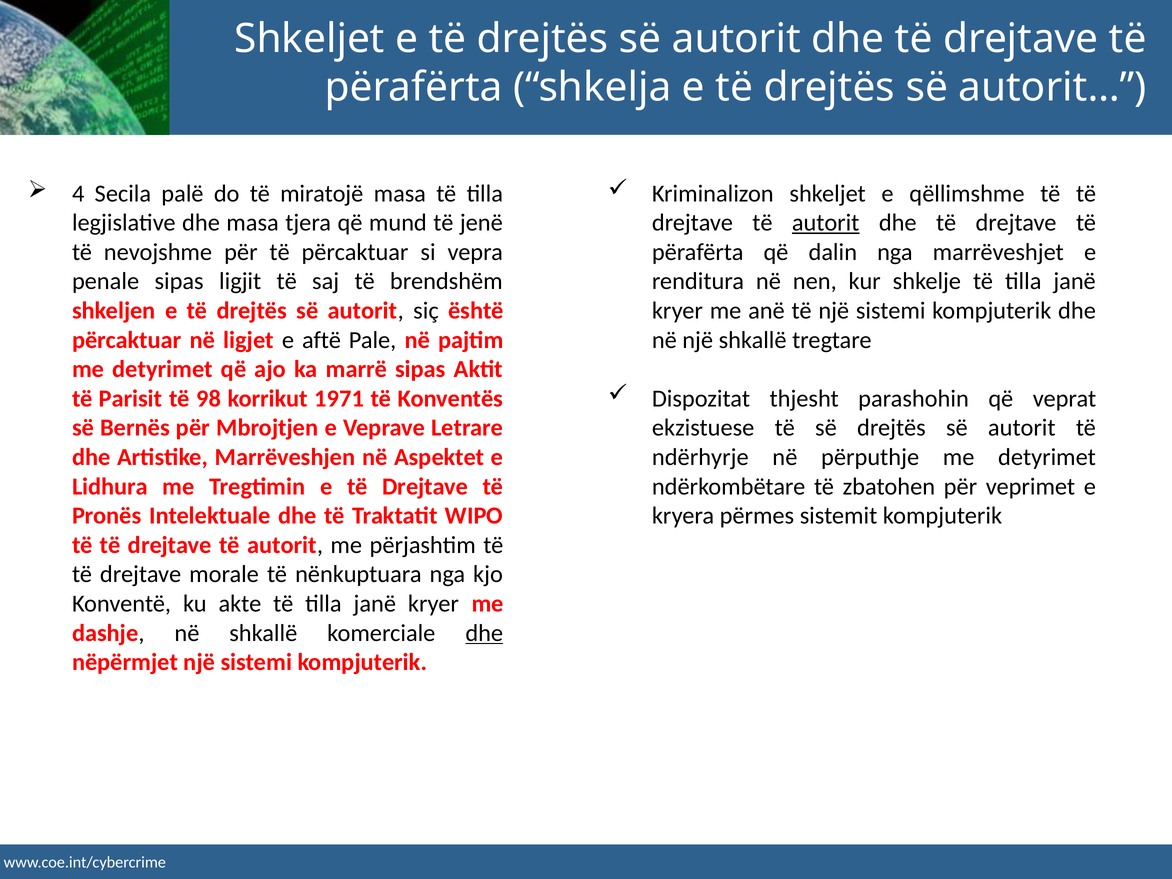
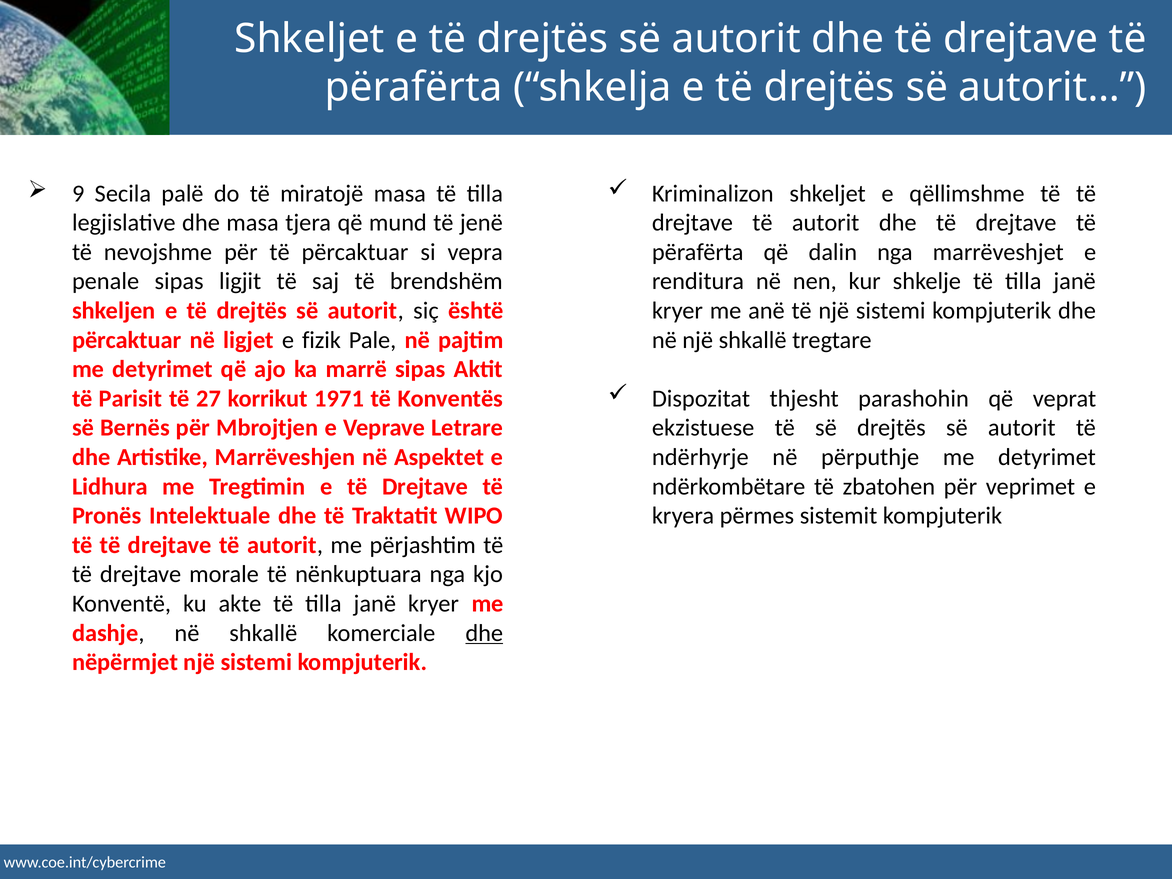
4: 4 -> 9 (78, 193)
autorit underline: present -> none (826, 223)
aftë: aftë -> fizik (321, 340)
98: 98 -> 27 (209, 399)
